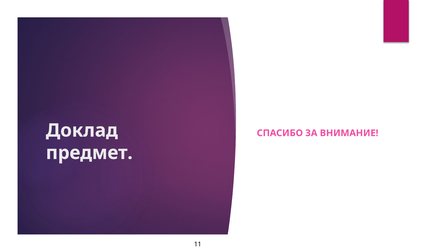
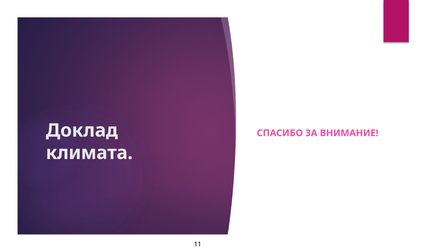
предмет: предмет -> климата (89, 153)
